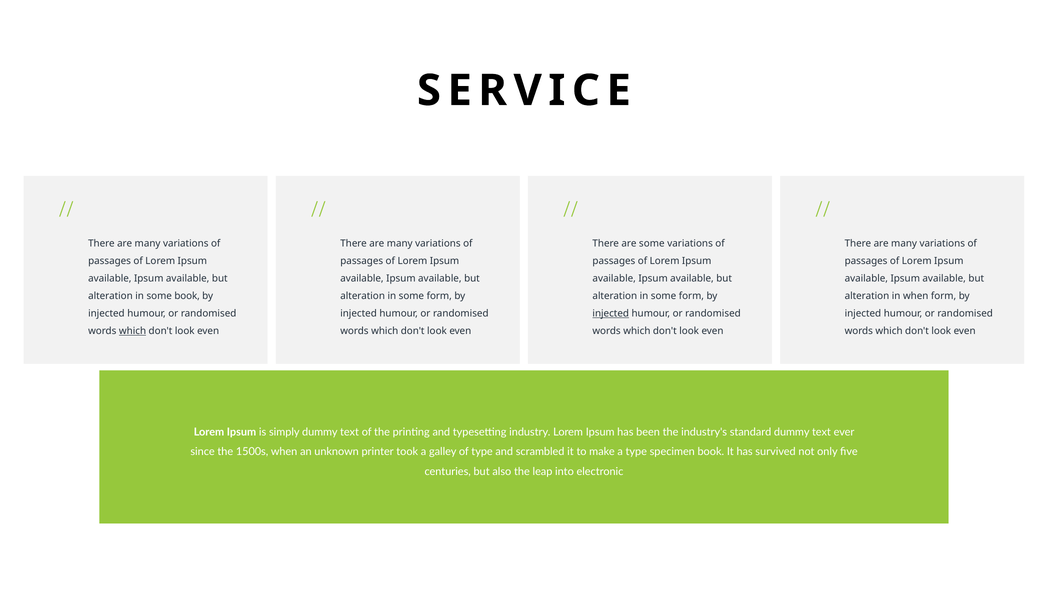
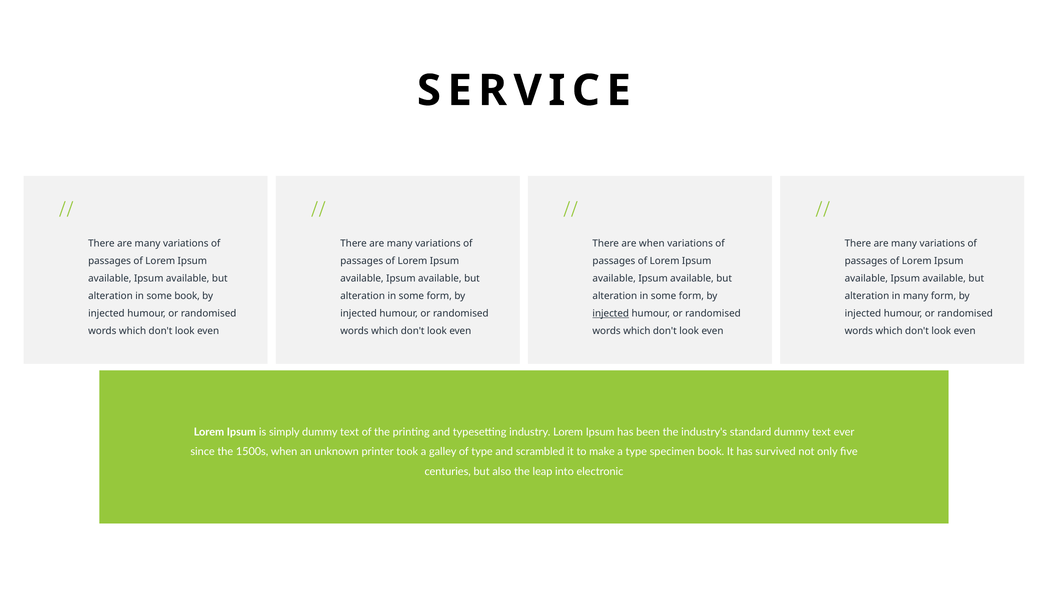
are some: some -> when (652, 243)
in when: when -> many (916, 296)
which underline: present -> none (133, 331)
